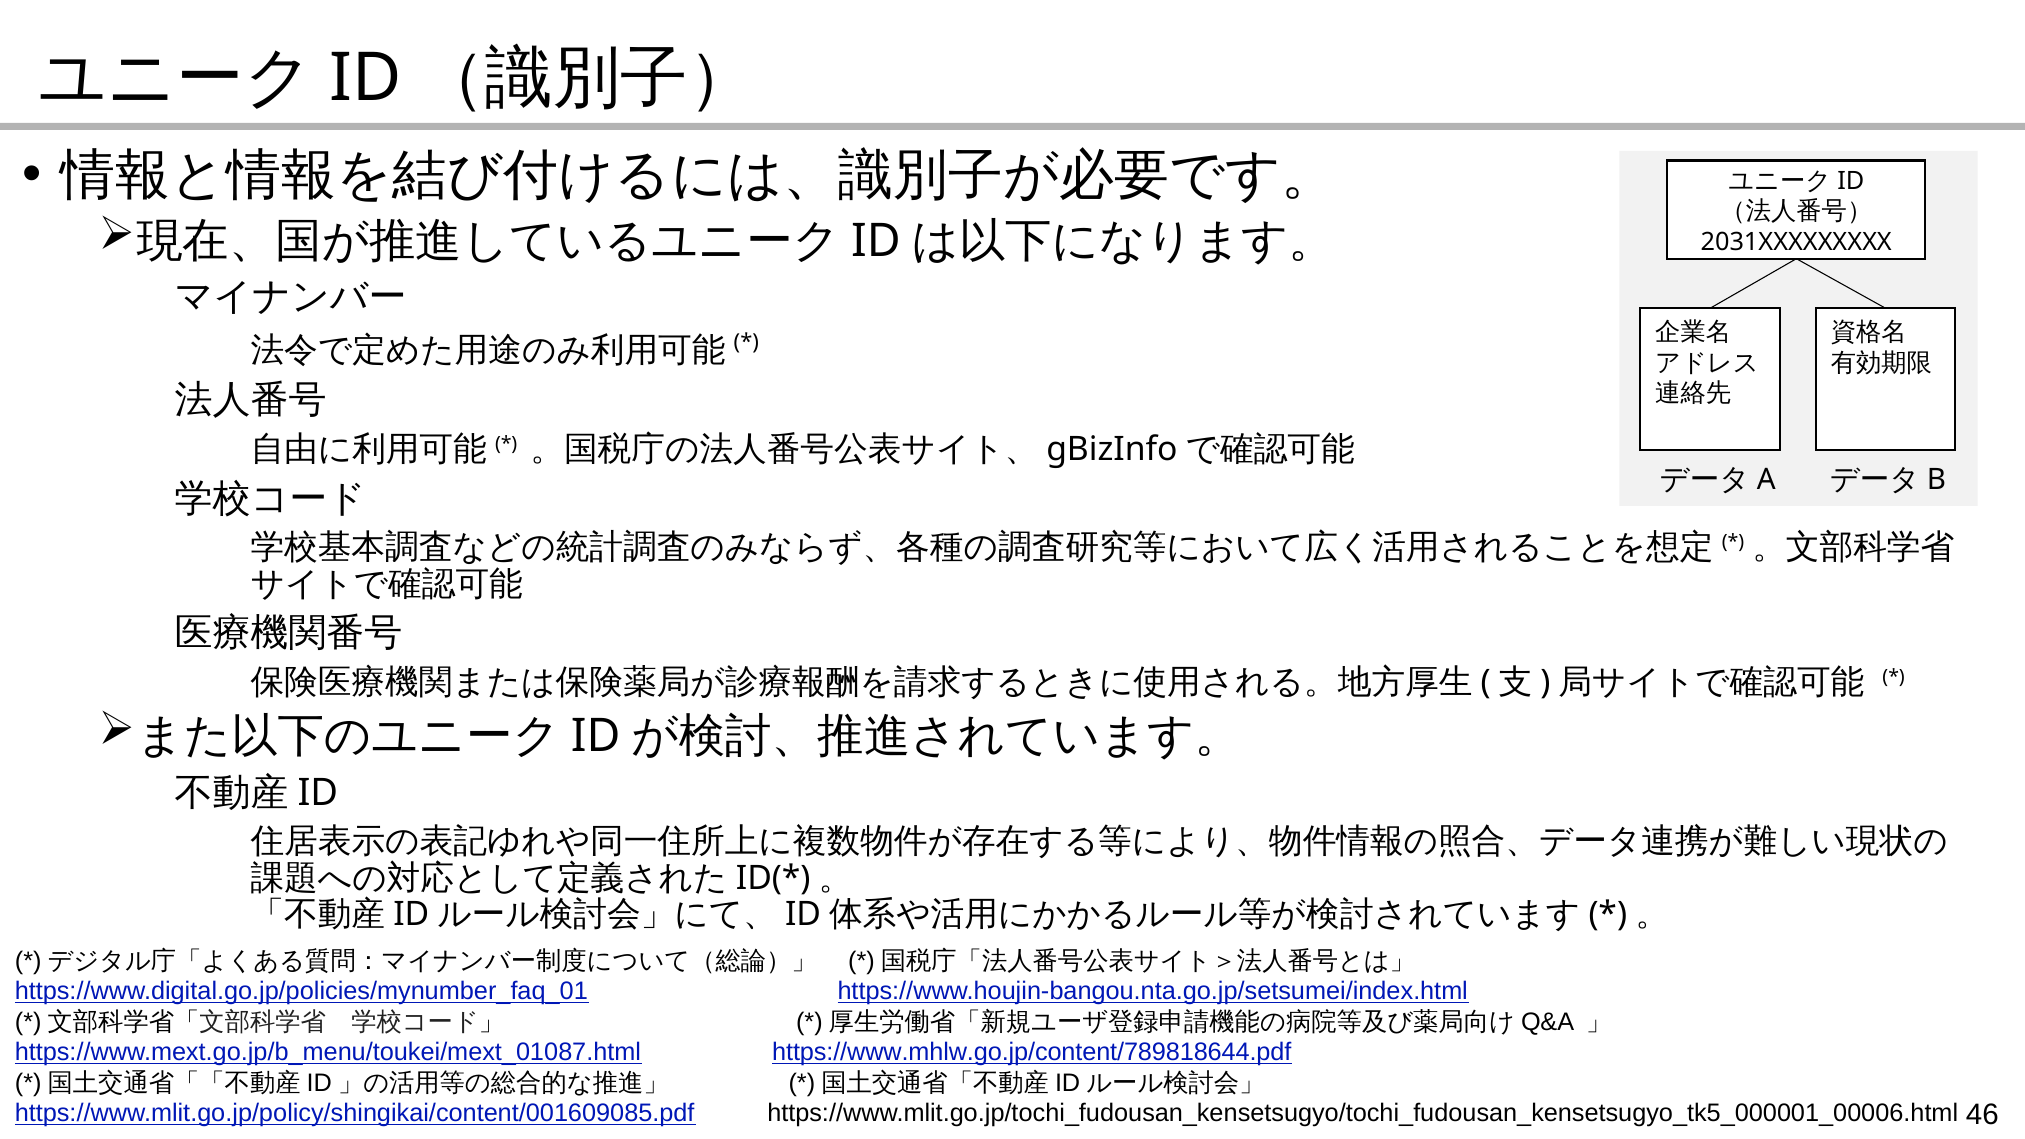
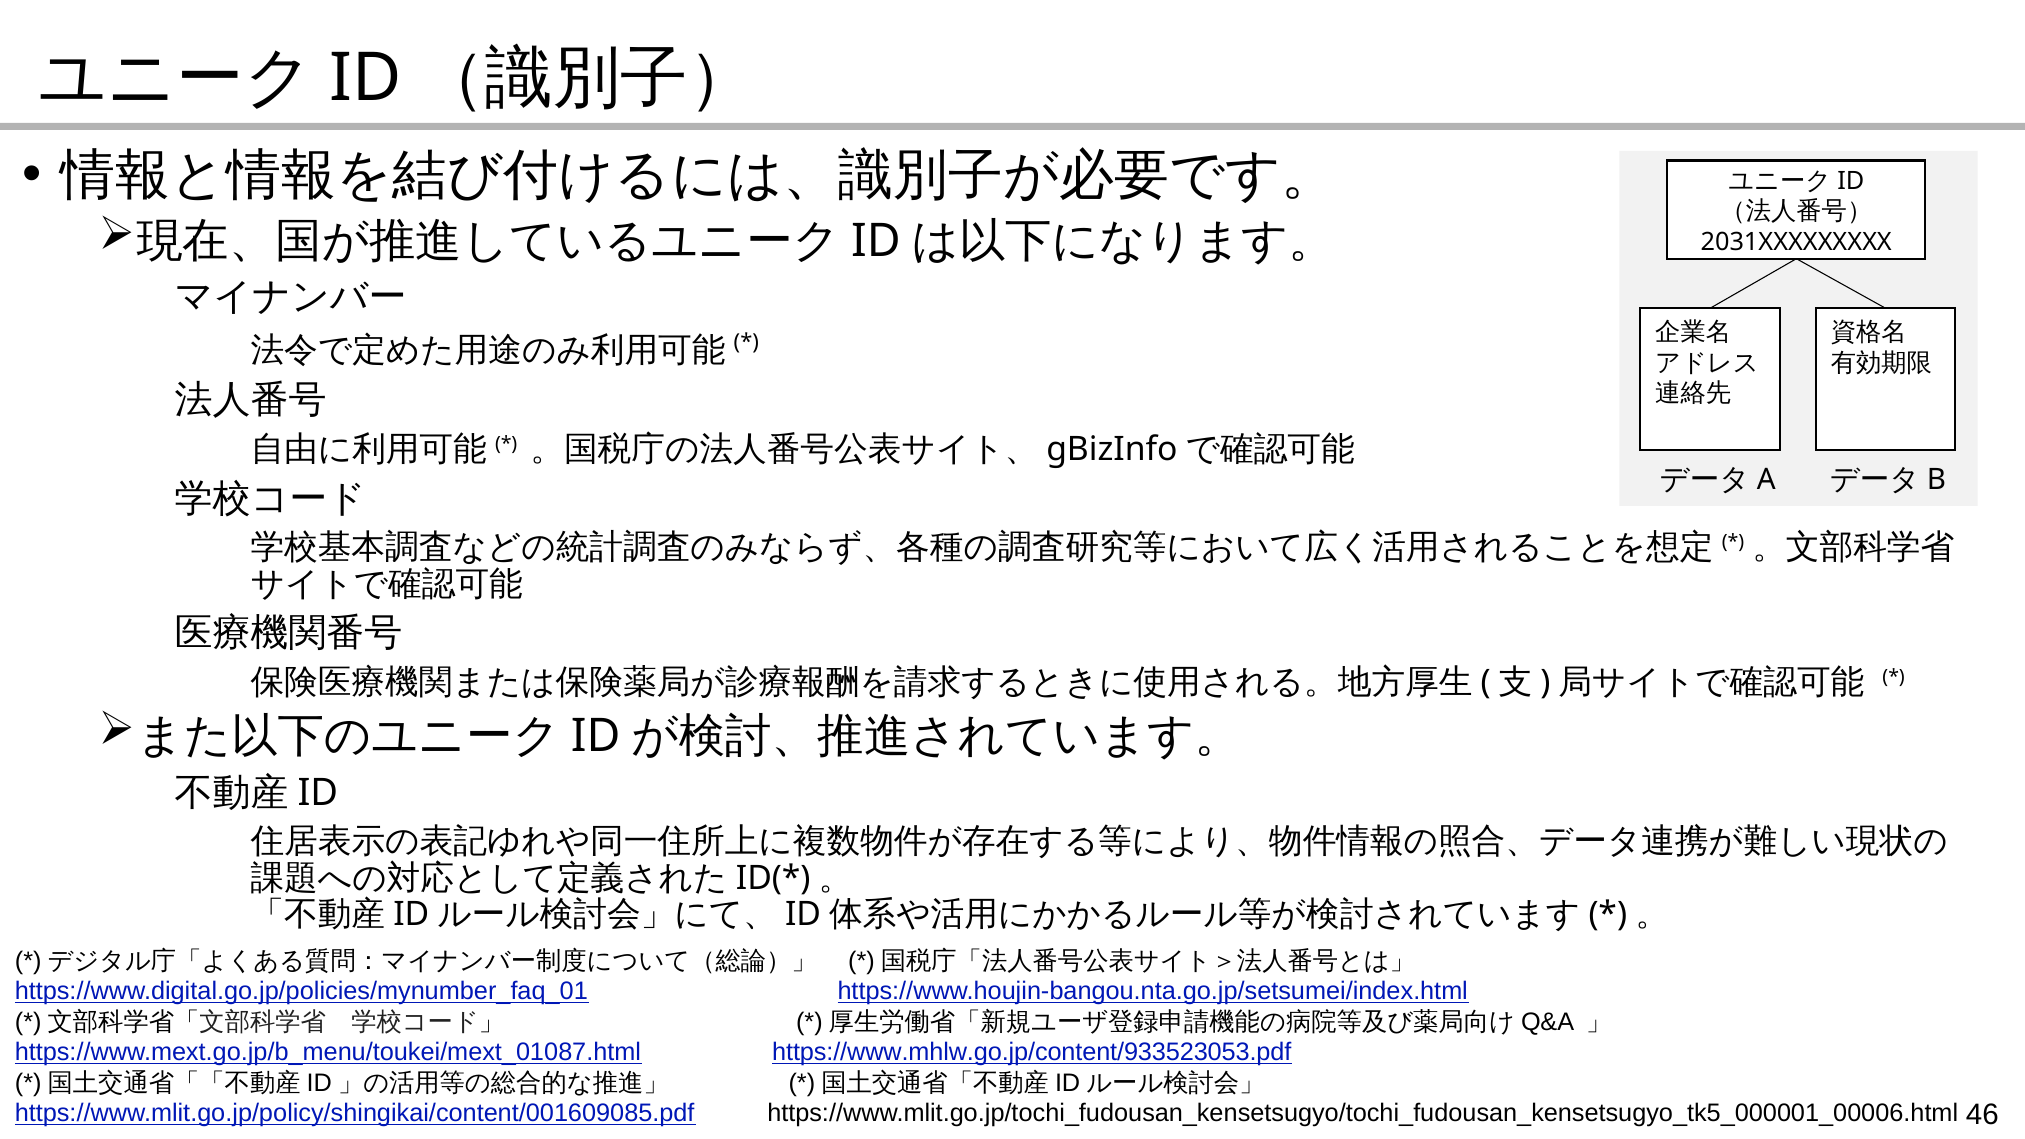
https://www.mhlw.go.jp/content/789818644.pdf: https://www.mhlw.go.jp/content/789818644.pdf -> https://www.mhlw.go.jp/content/933523053.pdf (1032, 1052)
